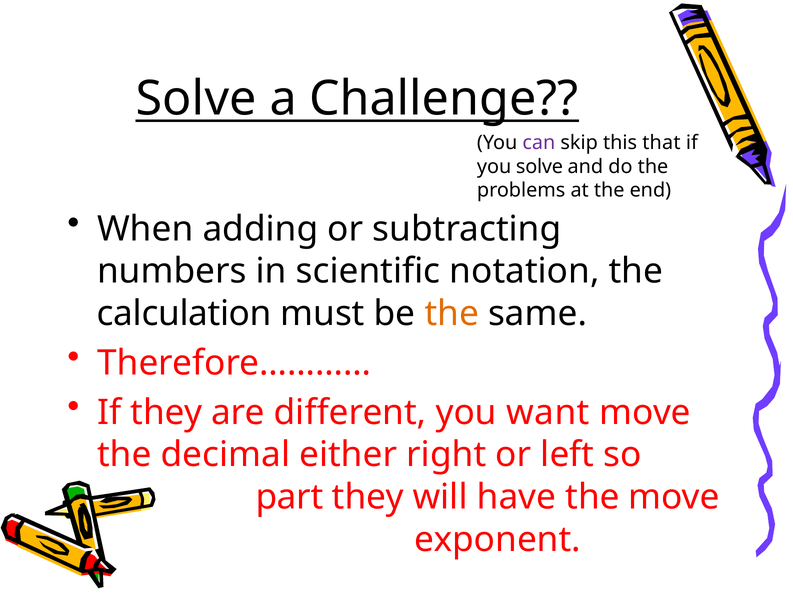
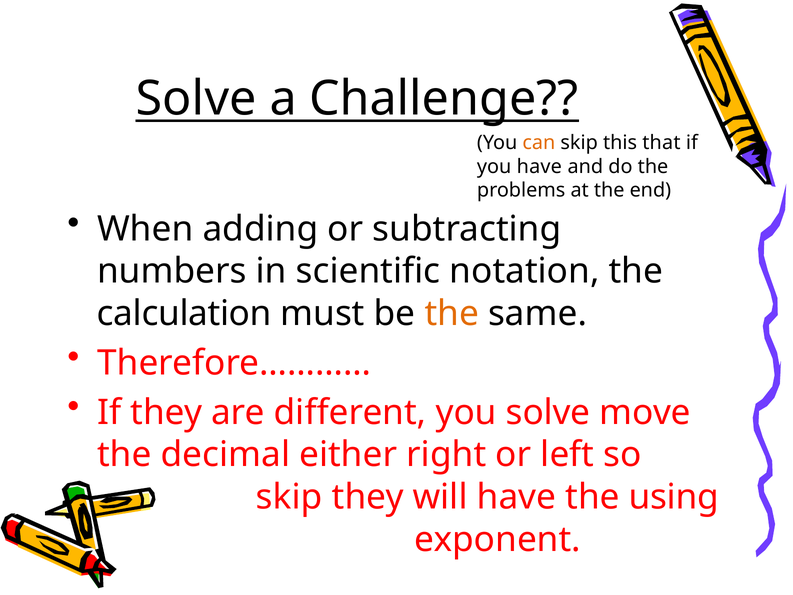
can colour: purple -> orange (539, 143)
you solve: solve -> have (539, 167)
you want: want -> solve (548, 412)
part: part -> skip (289, 497)
the move: move -> using (674, 497)
